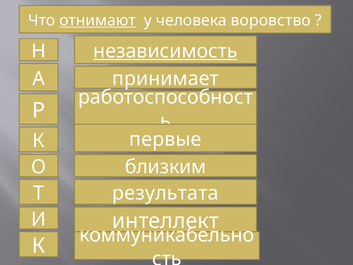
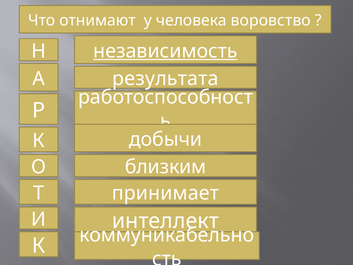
отнимают underline: present -> none (98, 20)
принимает: принимает -> результата (165, 79)
первые: первые -> добычи (166, 139)
результата: результата -> принимает (165, 193)
